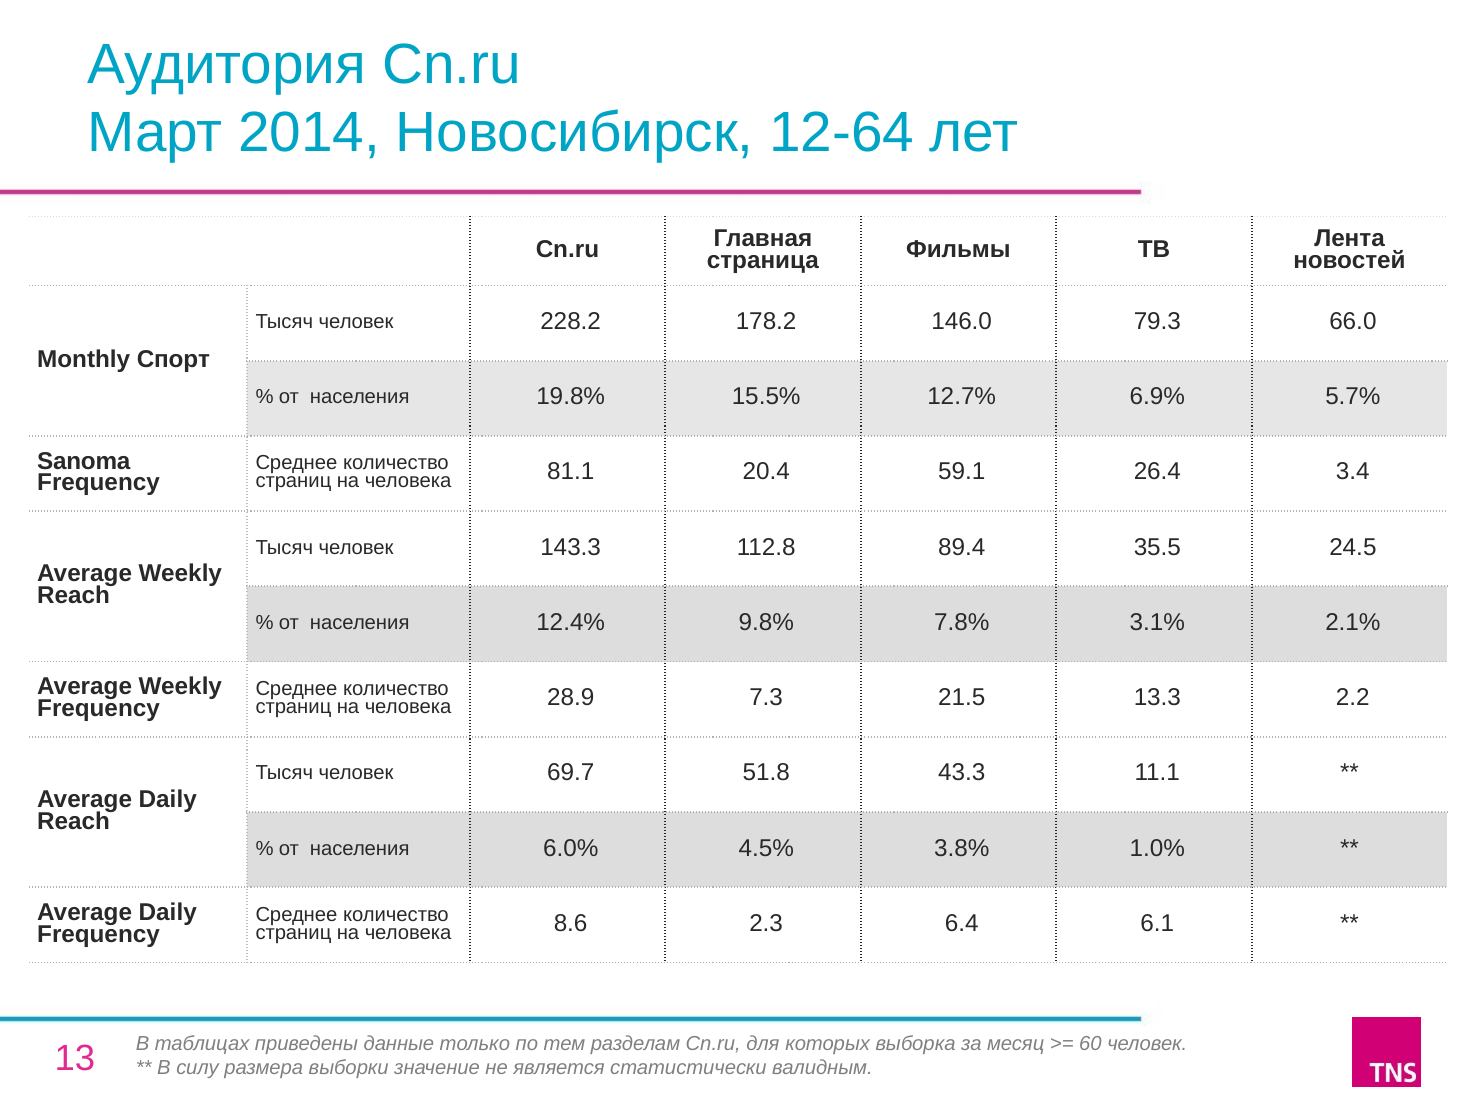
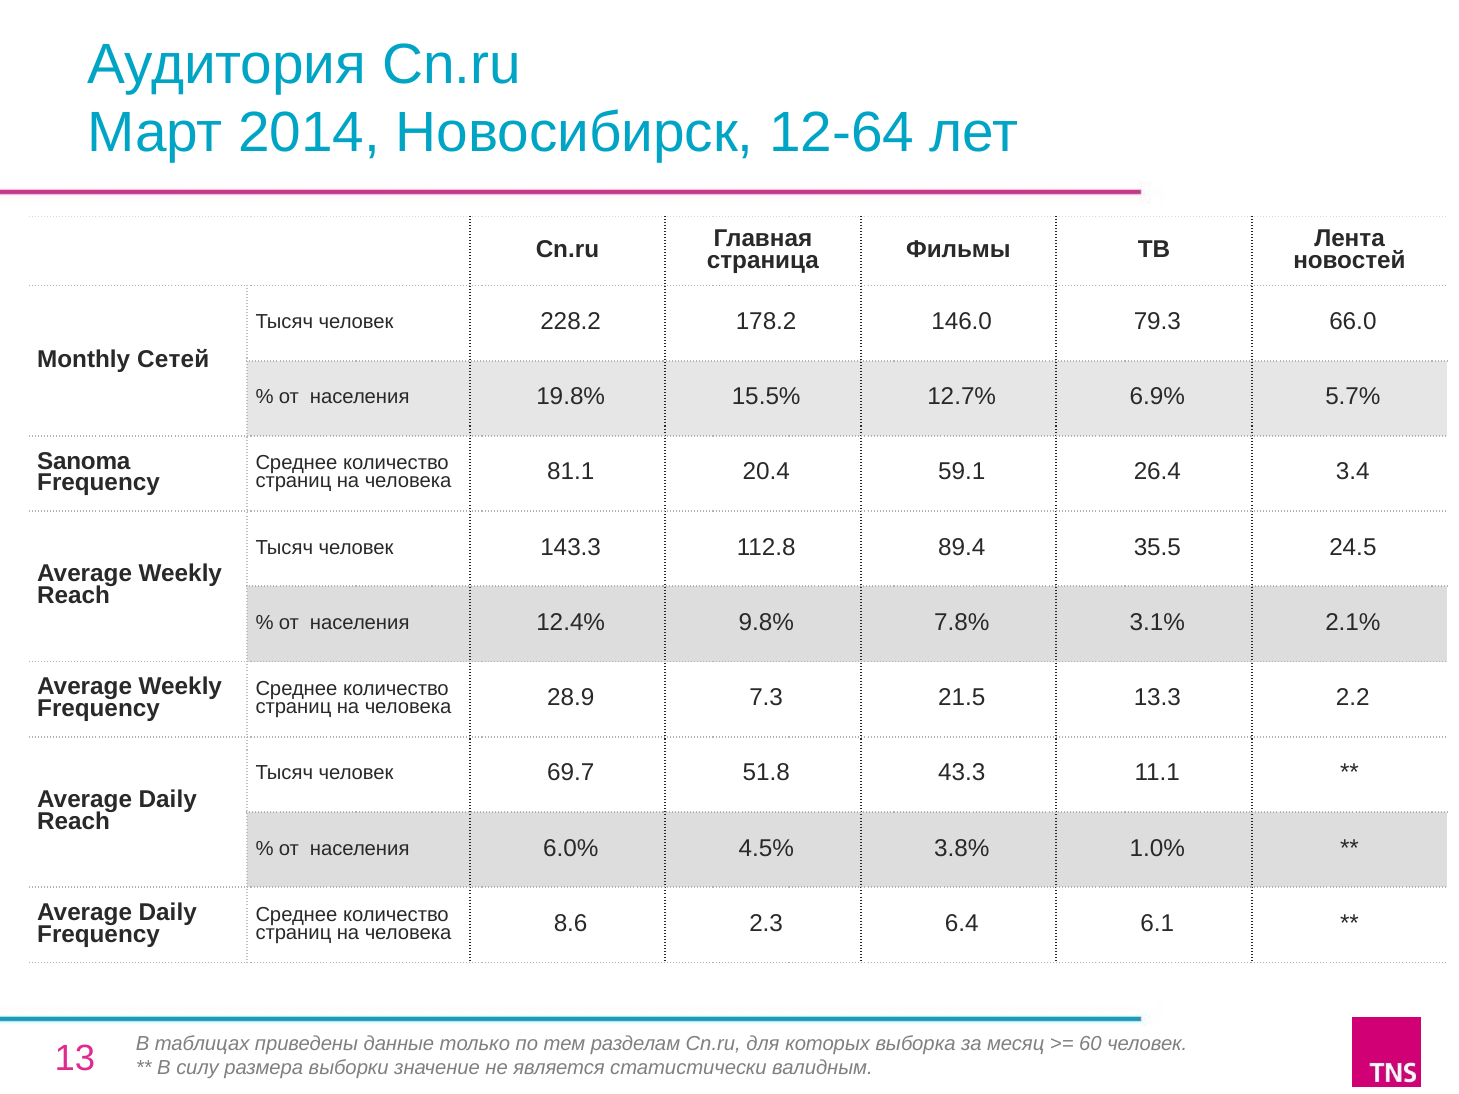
Спорт: Спорт -> Сетей (173, 359)
